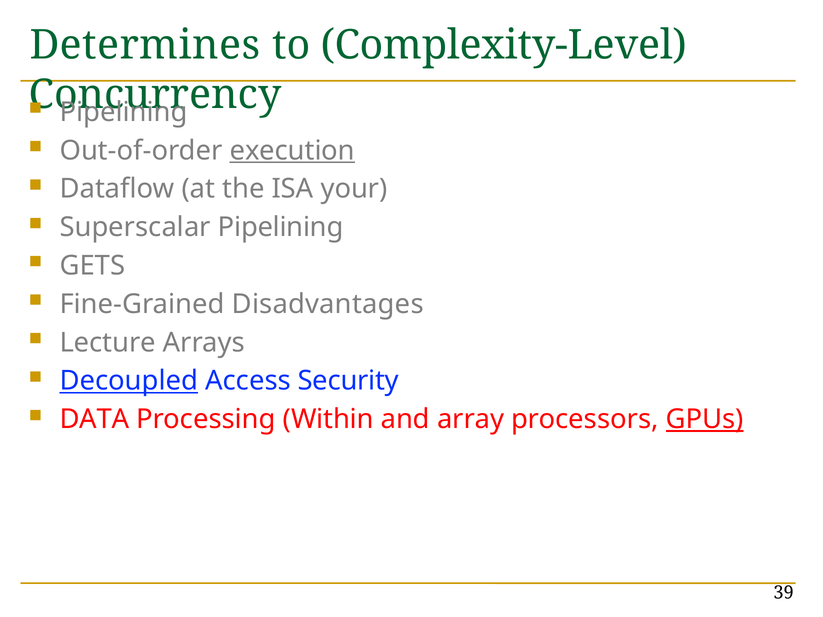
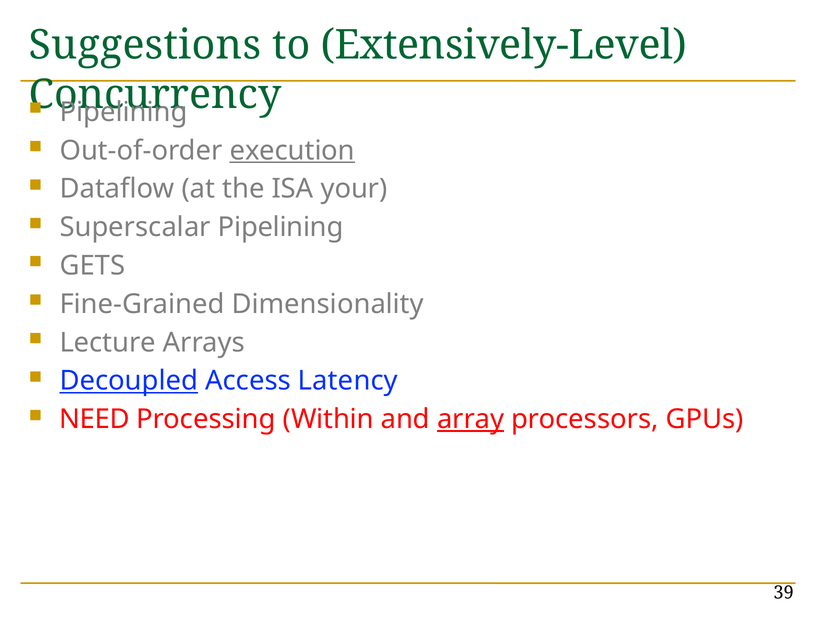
Determines: Determines -> Suggestions (145, 45)
Complexity-Level: Complexity-Level -> Extensively-Level (504, 45)
Disadvantages: Disadvantages -> Dimensionality (328, 304)
Security: Security -> Latency (348, 381)
DATA: DATA -> NEED (94, 419)
array underline: none -> present (471, 419)
GPUs underline: present -> none (705, 419)
